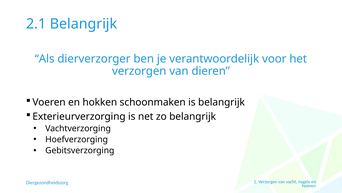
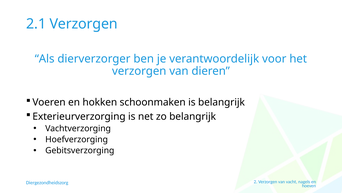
2.1 Belangrijk: Belangrijk -> Verzorgen (84, 24)
